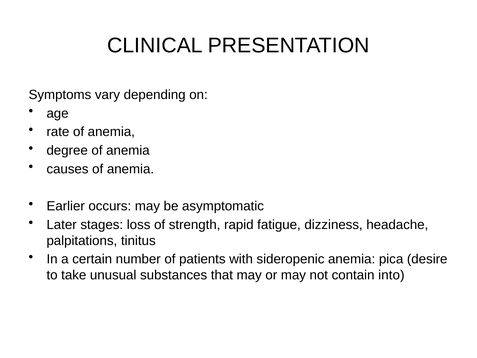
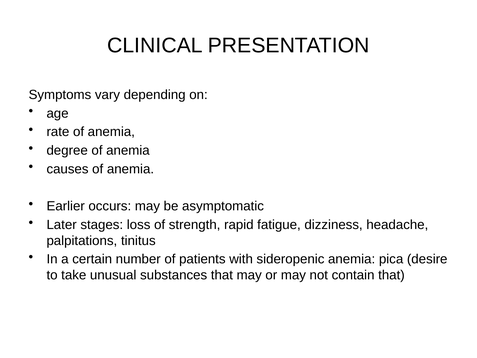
contain into: into -> that (391, 275)
